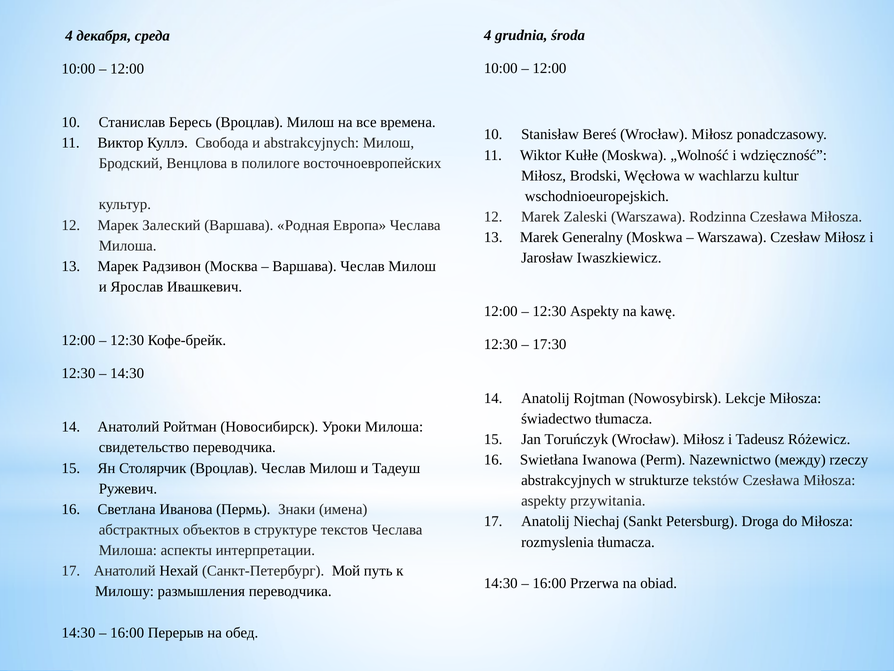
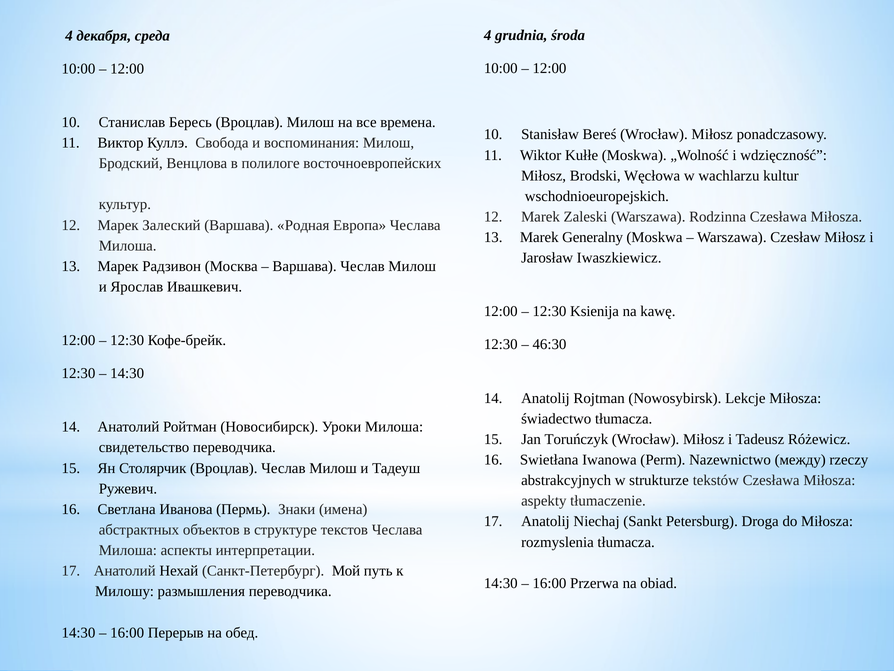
и abstrakcyjnych: abstrakcyjnych -> воспоминания (312, 143)
12:30 Aspekty: Aspekty -> Ksienija (595, 311)
17:30: 17:30 -> 46:30 (549, 344)
przywitania: przywitania -> tłumaczenie (608, 501)
